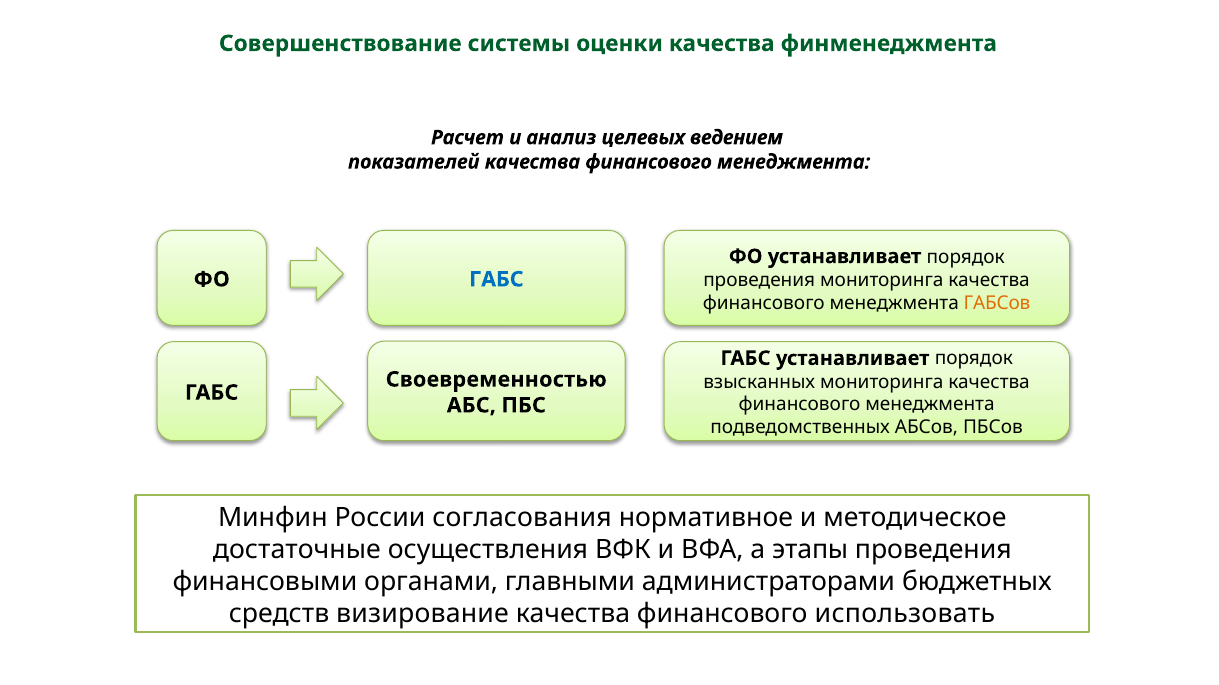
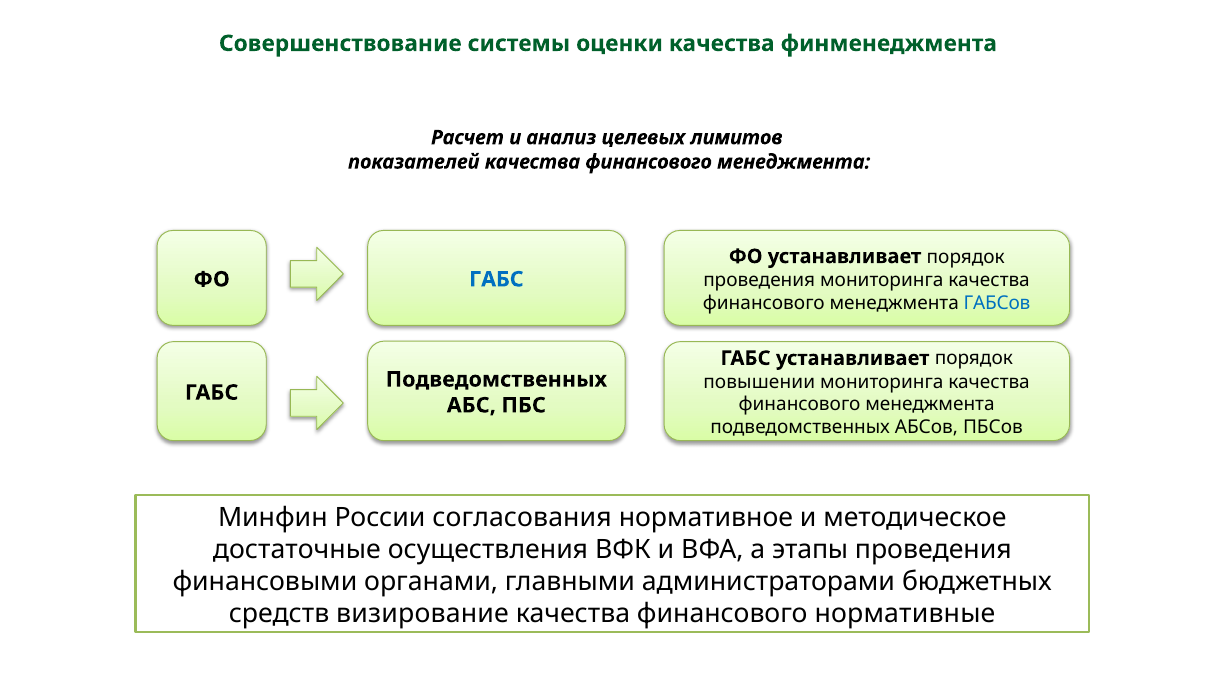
ведением: ведением -> лимитов (736, 138)
ГАБСов colour: orange -> blue (997, 303)
Своевременностью: Своевременностью -> Подведомственных (496, 380)
взысканных: взысканных -> повышении (759, 382)
использовать: использовать -> нормативные (905, 614)
